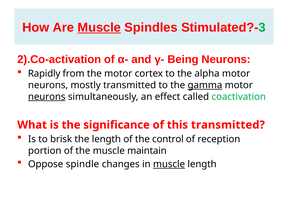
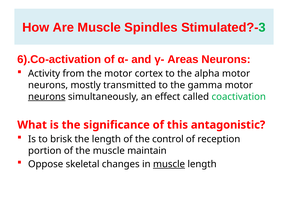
Muscle underline: present -> none (99, 28)
2).Co-activation: 2).Co-activation -> 6).Co-activation (59, 59)
Being: Being -> Areas (183, 59)
Rapidly: Rapidly -> Activity (44, 74)
gamma underline: present -> none (205, 85)
this transmitted: transmitted -> antagonistic (228, 125)
spindle: spindle -> skeletal (83, 164)
